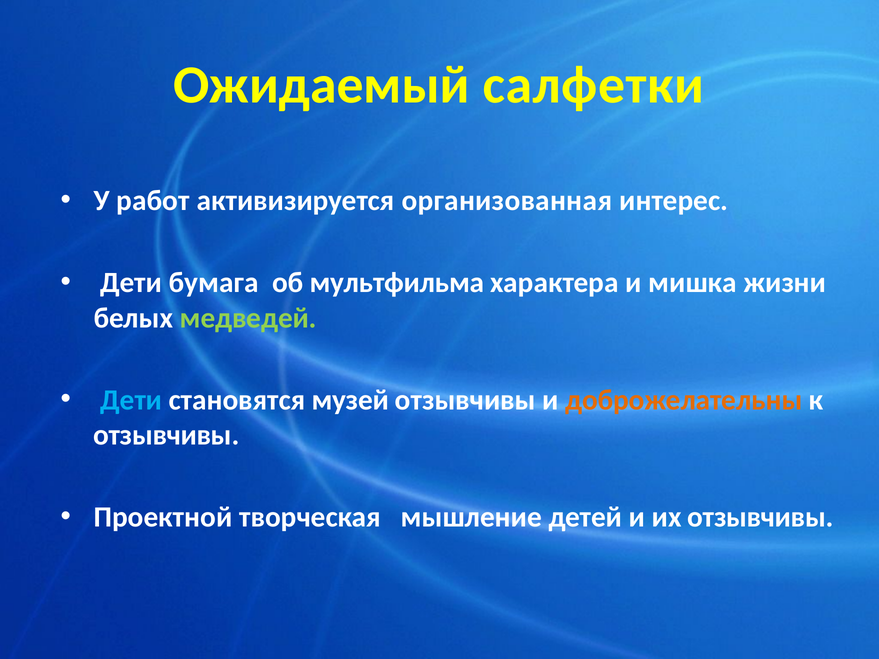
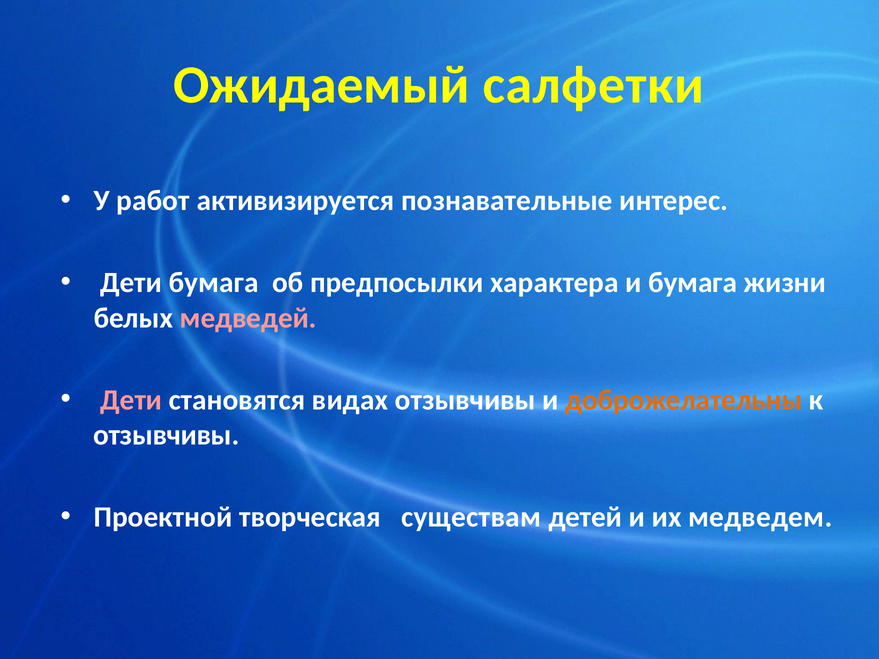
организованная: организованная -> познавательные (507, 201)
мультфильма: мультфильма -> предпосылки (397, 283)
и мишка: мишка -> бумага (693, 283)
медведей colour: light green -> pink (248, 318)
Дети colour: light blue -> pink (131, 400)
музей: музей -> видах (350, 400)
мышление: мышление -> существам (471, 517)
их отзывчивы: отзывчивы -> медведем (760, 517)
